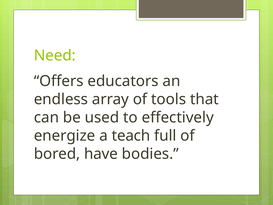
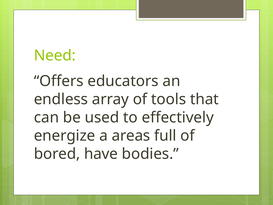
teach: teach -> areas (131, 135)
